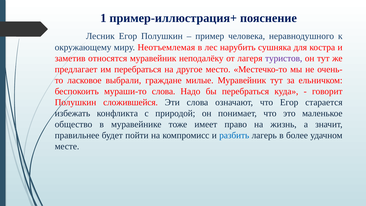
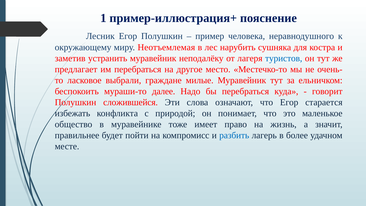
относятся: относятся -> устранить (108, 58)
туристов colour: purple -> blue (284, 58)
мураши-то слова: слова -> далее (164, 91)
